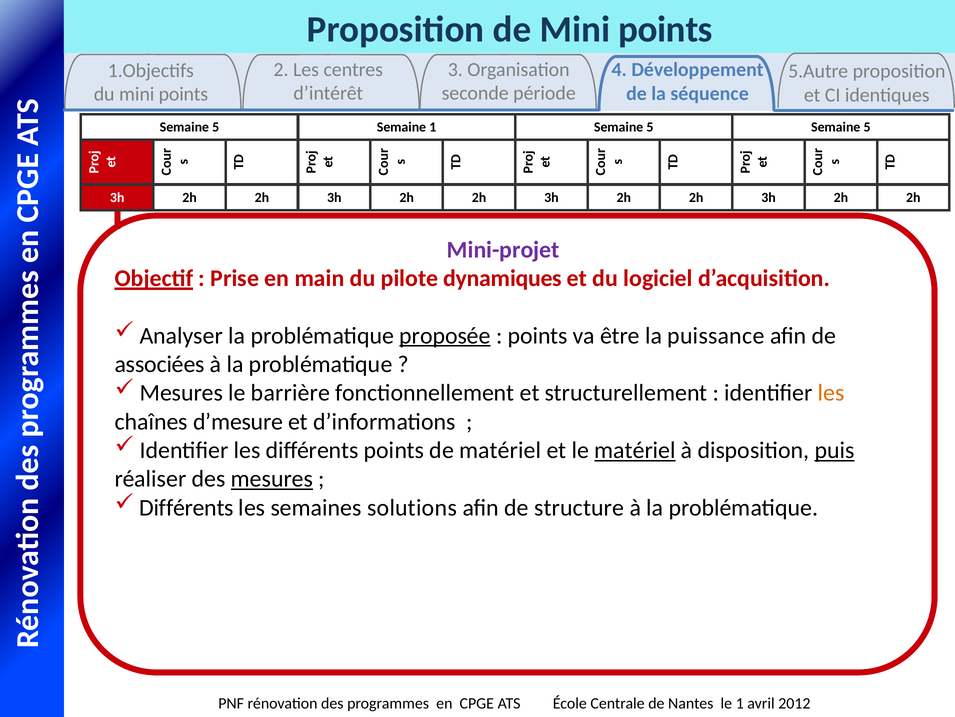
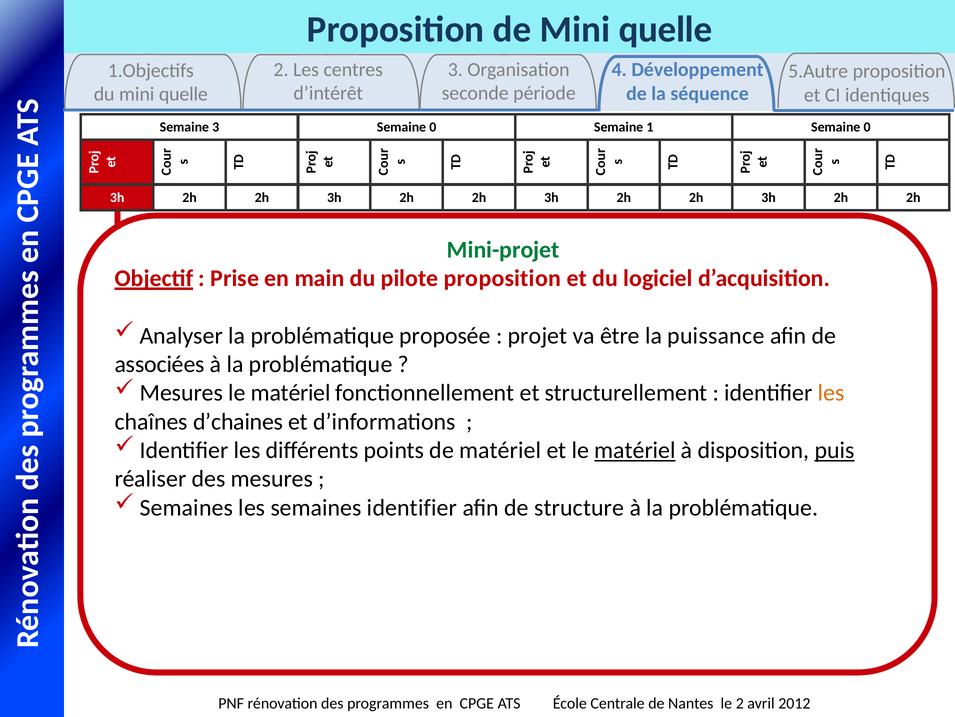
points: points -> quelle (665, 30)
points: points -> quelle (183, 94)
5: 5 -> 3 (216, 127)
1: 1 -> 0 (433, 127)
5: 5 -> 1 (650, 127)
5: 5 -> 0 (867, 127)
Mini-projet colour: purple -> green (503, 249)
pilote dynamiques: dynamiques -> proposition (502, 278)
proposée underline: present -> none (445, 335)
points: points -> projet (538, 335)
barrière: barrière -> matériel (291, 393)
d’mesure: d’mesure -> d’chaines (238, 421)
mesures underline: present -> none (272, 479)
Différents: Différents -> Semaines (186, 507)
semaines solutions: solutions -> identifier (412, 507)
le 1: 1 -> 2 (740, 703)
